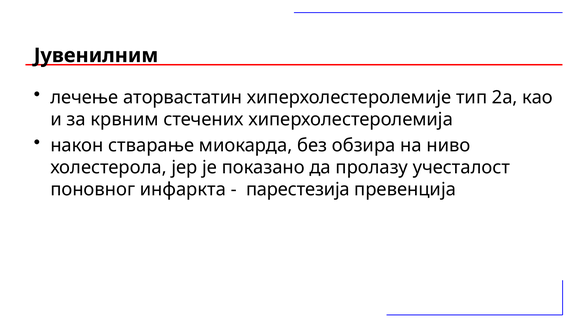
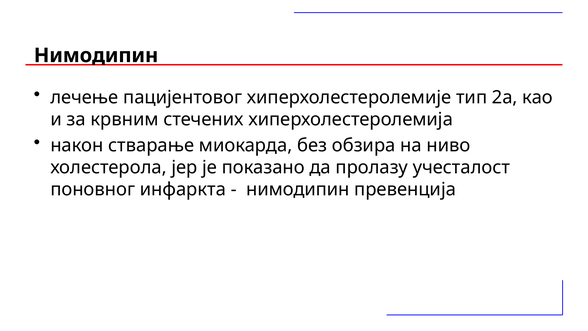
Јувенилним: Јувенилним -> Нимодипин (96, 55)
аторвастатин: аторвастатин -> пацијентовог (183, 97)
парестезија: парестезија -> нимодипин (298, 189)
